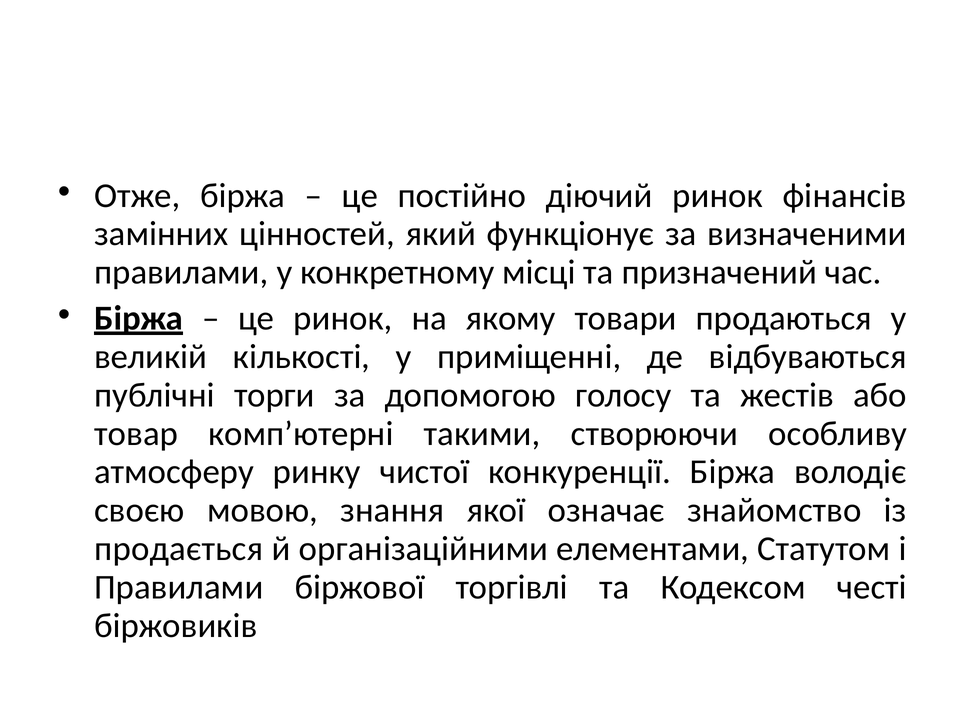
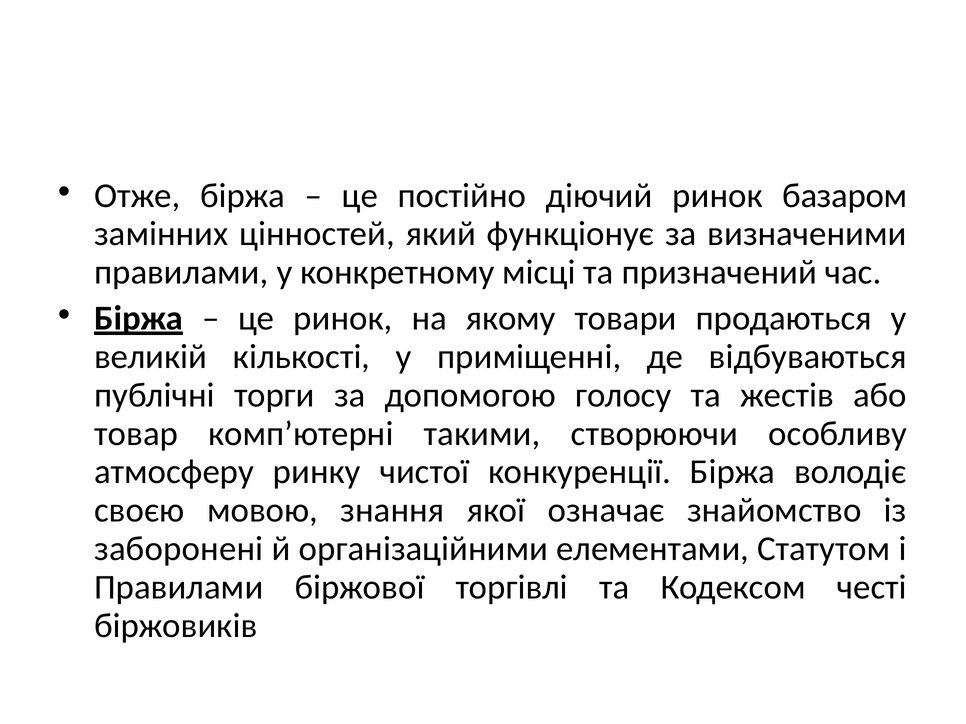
фінансів: фінансів -> базаром (845, 196)
продається: продається -> заборонені (179, 549)
